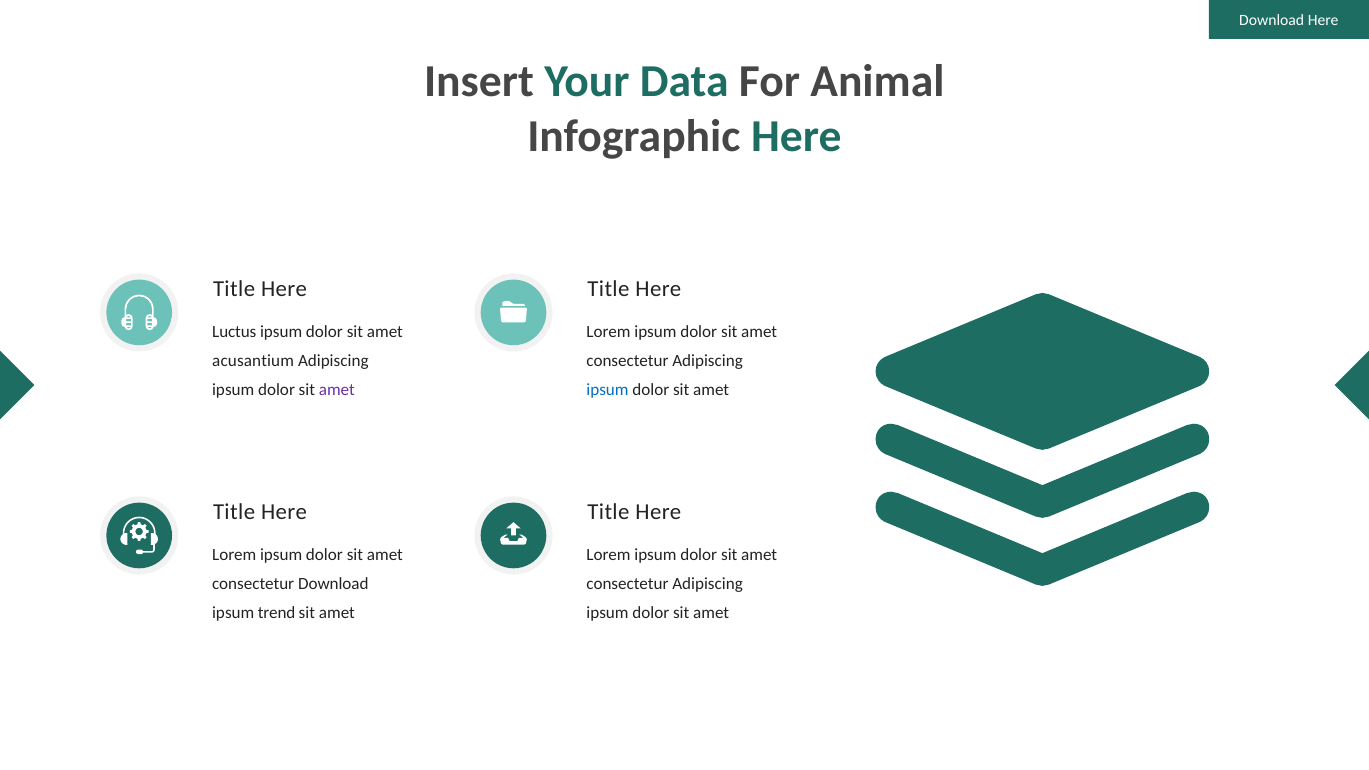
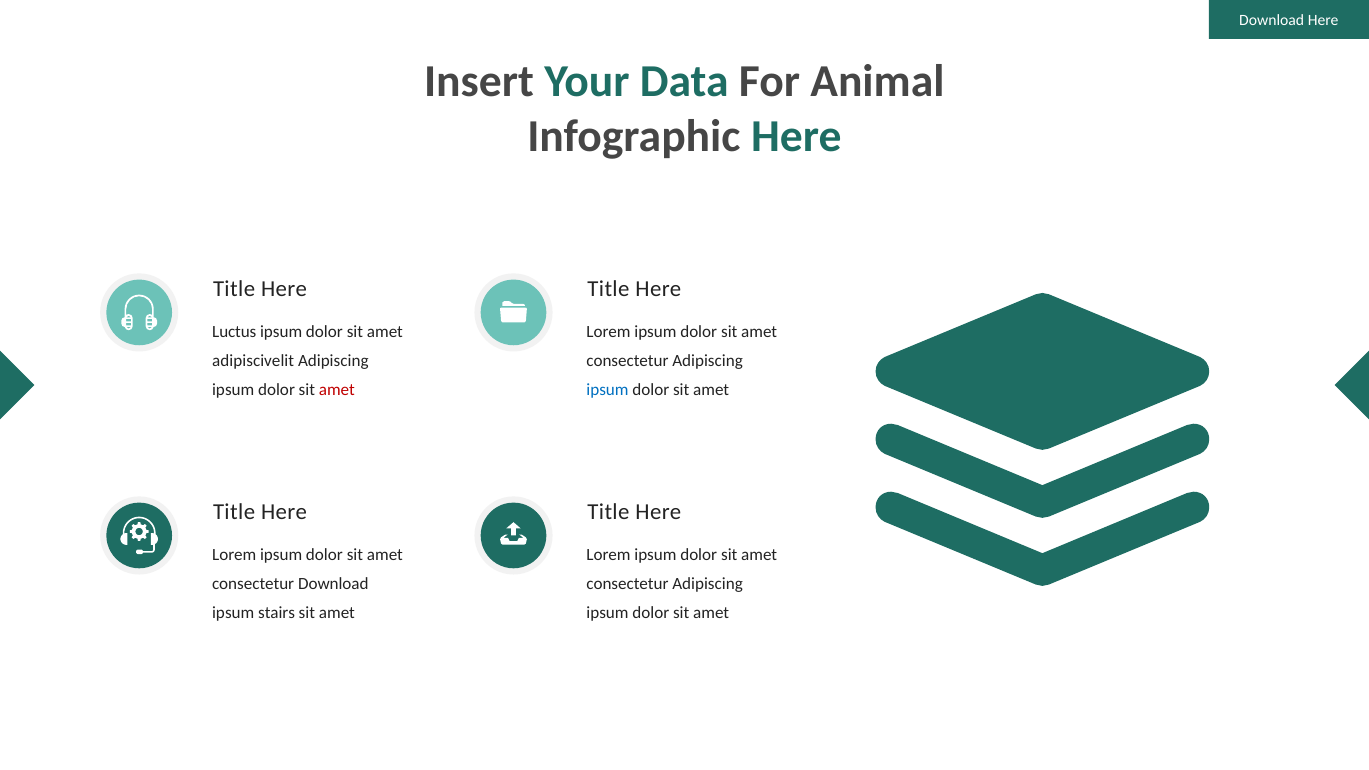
acusantium: acusantium -> adipiscivelit (253, 361)
amet colour: purple -> red (337, 390)
trend: trend -> stairs (277, 613)
